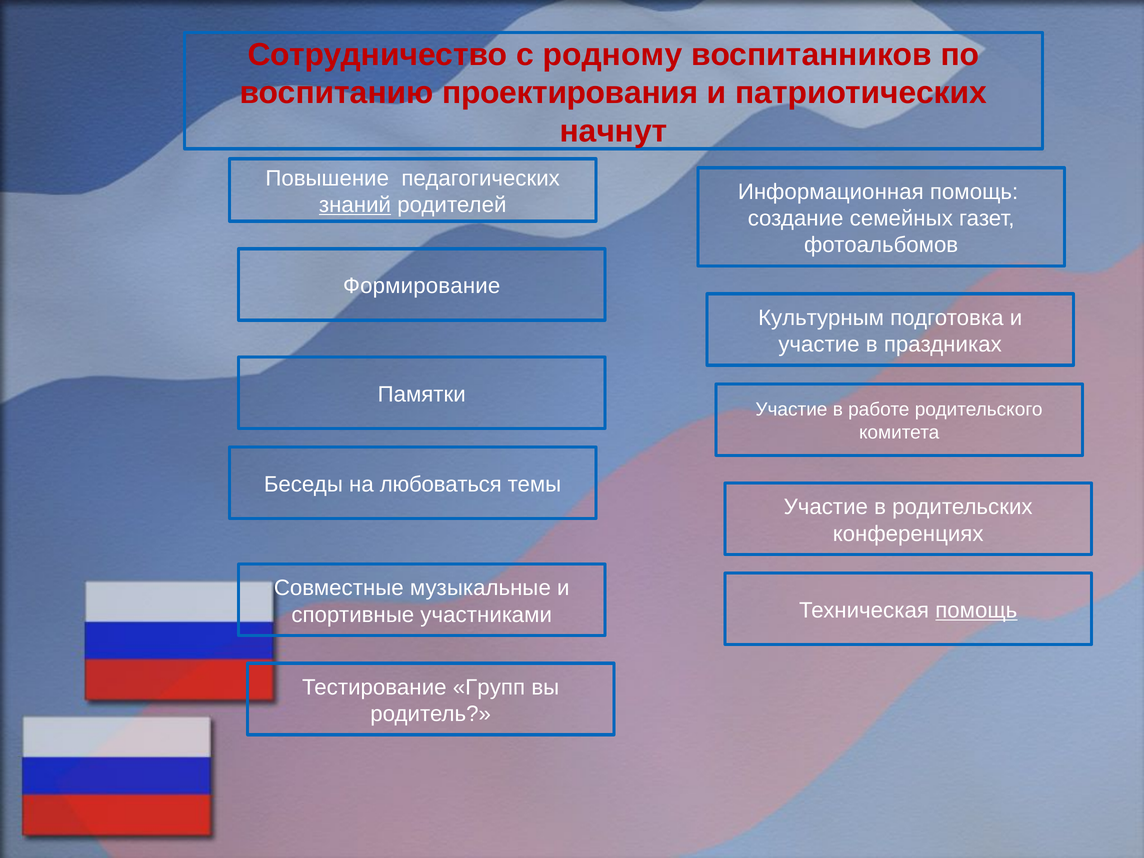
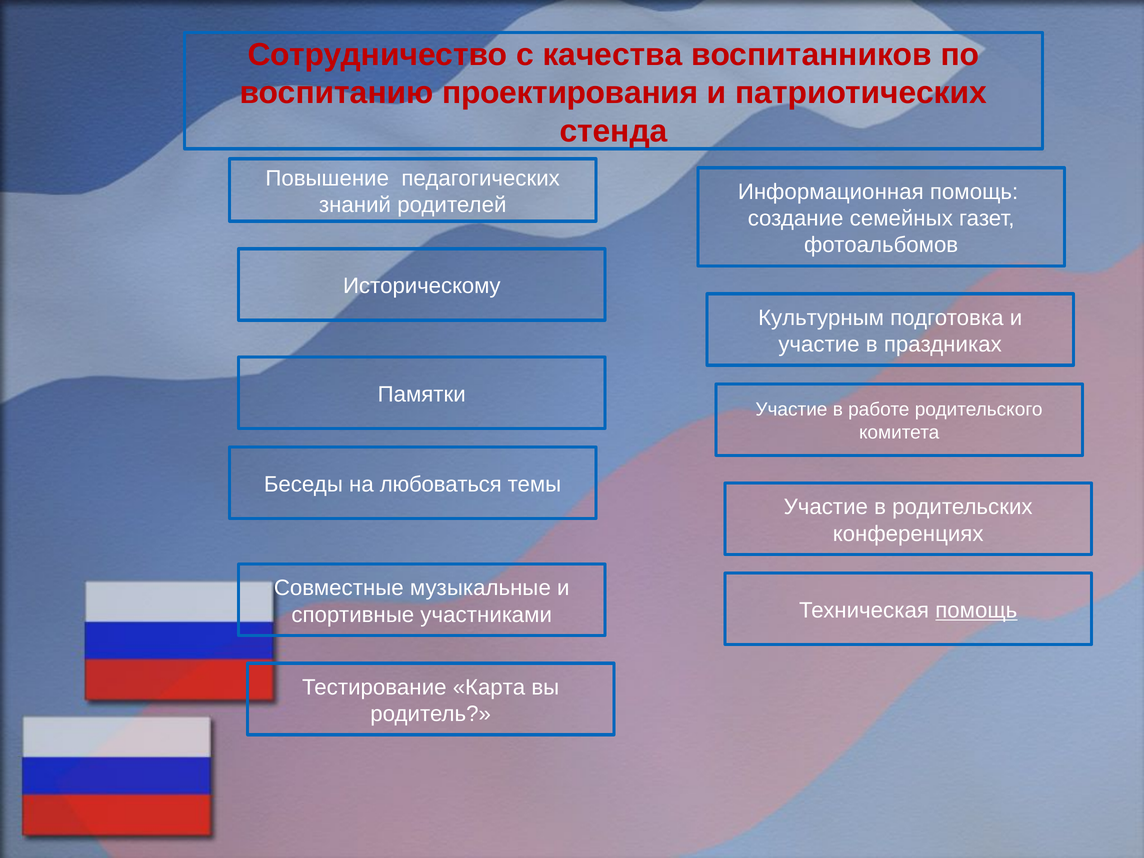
родному: родному -> качества (612, 55)
начнут: начнут -> стенда (614, 131)
знаний underline: present -> none (355, 205)
Формирование: Формирование -> Историческому (422, 286)
Групп: Групп -> Карта (489, 687)
